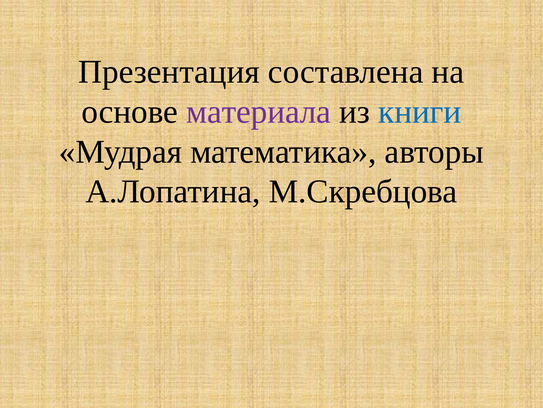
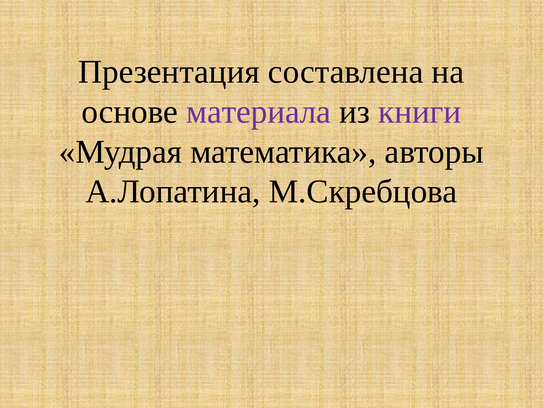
книги colour: blue -> purple (420, 112)
